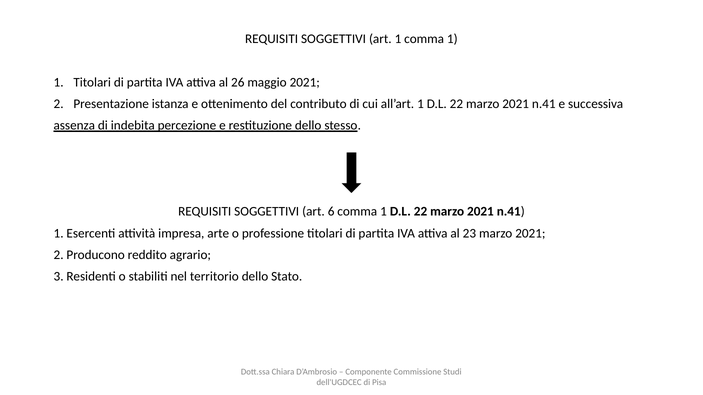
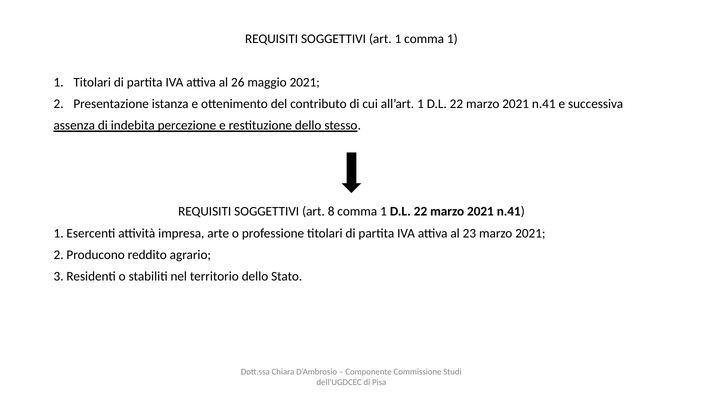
6: 6 -> 8 (331, 212)
